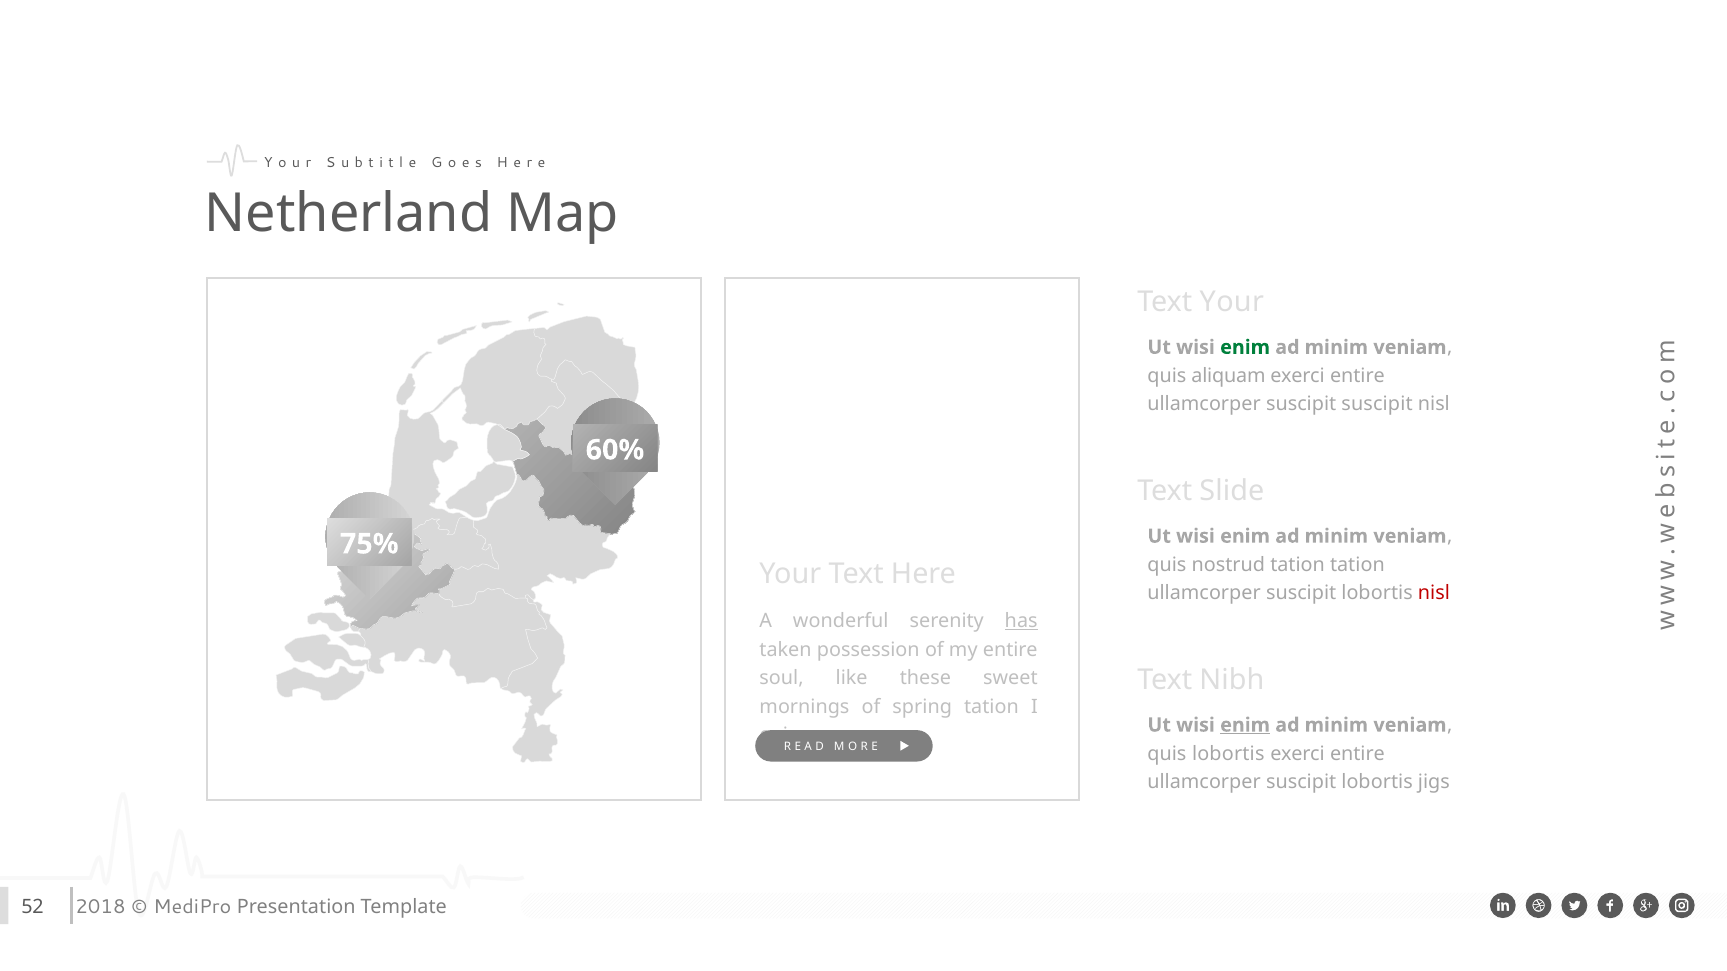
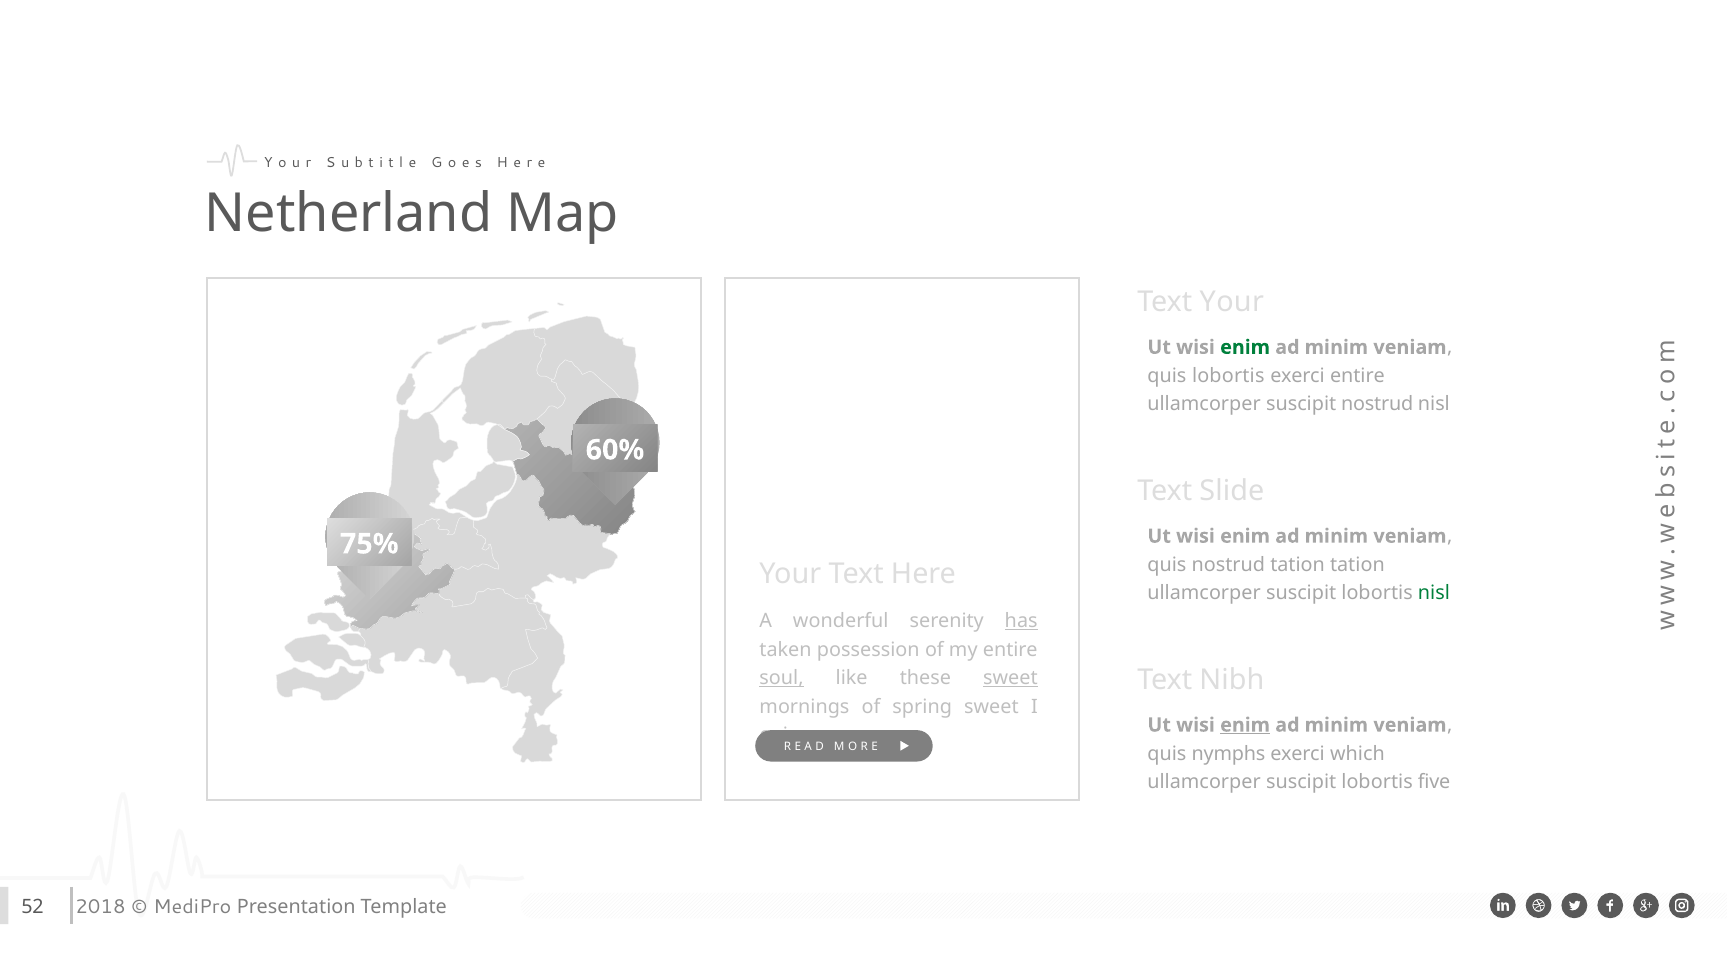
quis aliquam: aliquam -> lobortis (1228, 376)
suscipit suscipit: suscipit -> nostrud (1377, 404)
nisl colour: red -> green (1434, 593)
soul underline: none -> present (782, 678)
sweet underline: none -> present (1010, 678)
spring tation: tation -> sweet (991, 707)
quis lobortis: lobortis -> nymphs (1228, 754)
entire: entire -> which (1357, 754)
jigs: jigs -> five (1434, 782)
